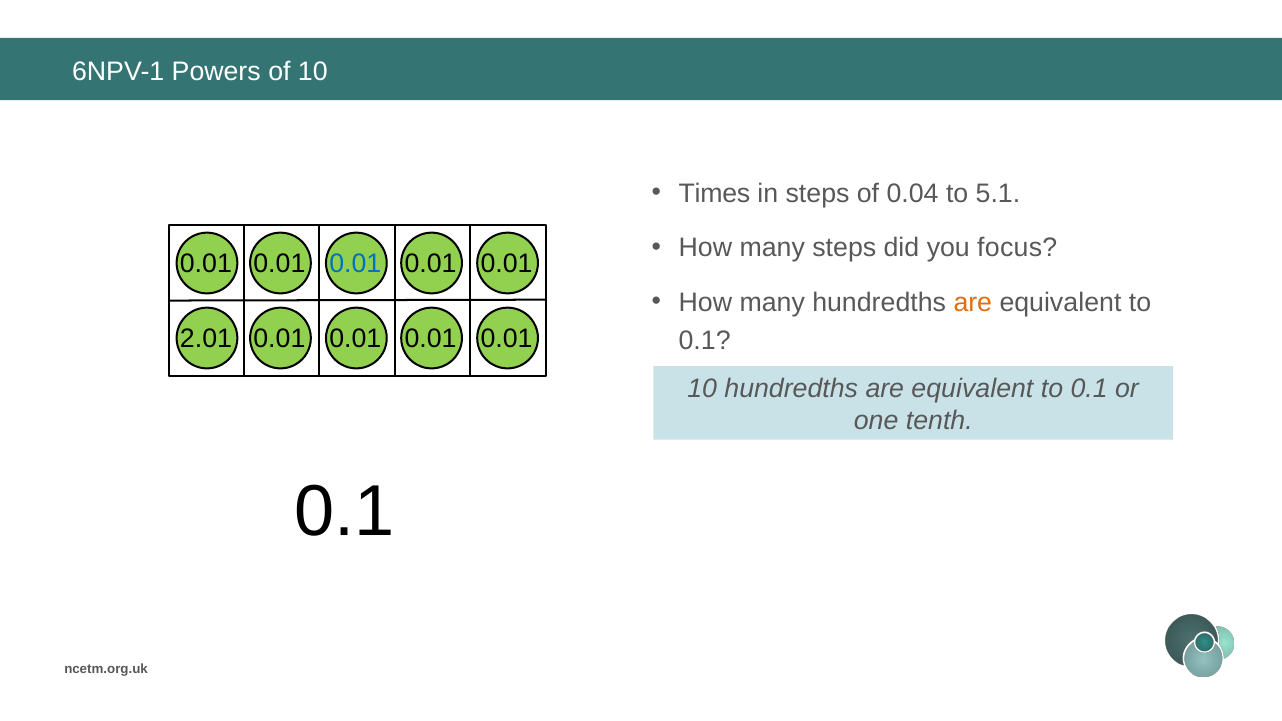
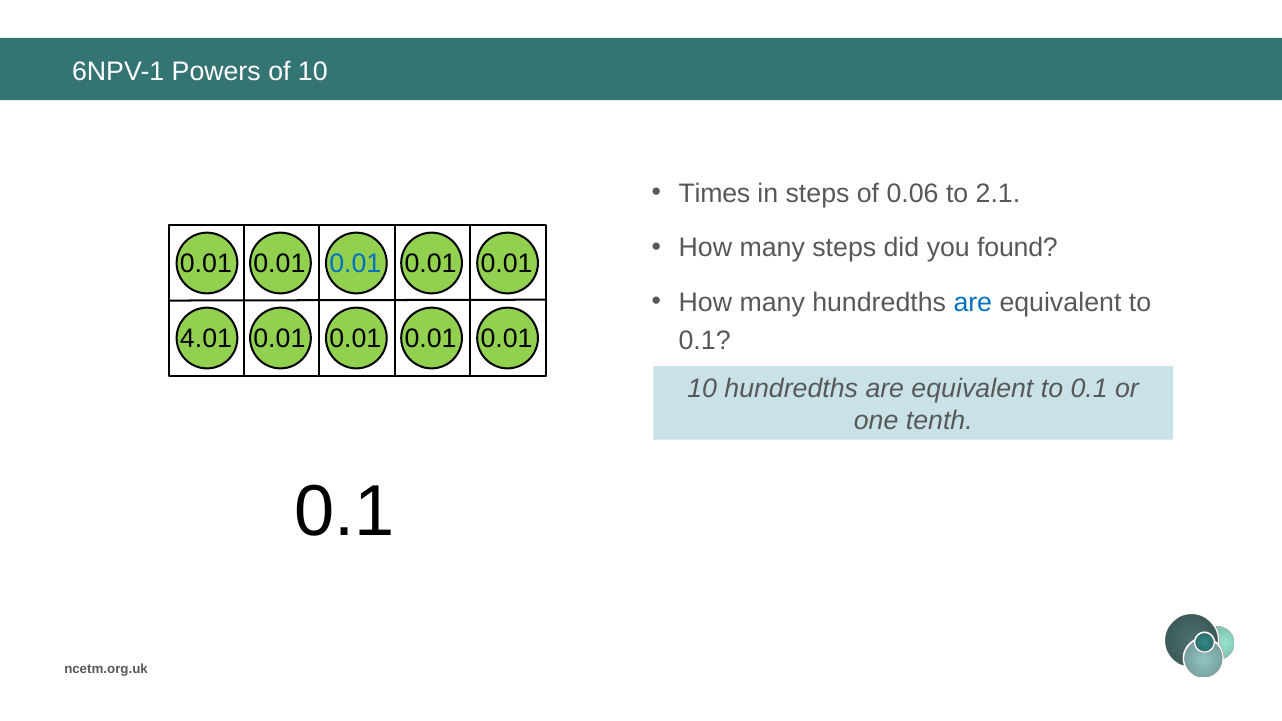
0.04: 0.04 -> 0.06 (913, 193)
5.1: 5.1 -> 2.1 (998, 193)
focus: focus -> found (1017, 248)
are colour: orange -> blue (973, 302)
2.01: 2.01 -> 4.01 (206, 339)
